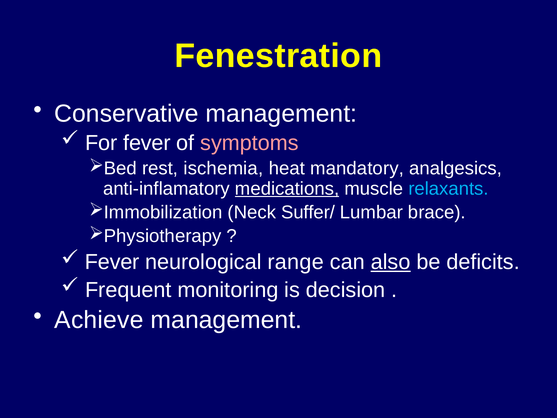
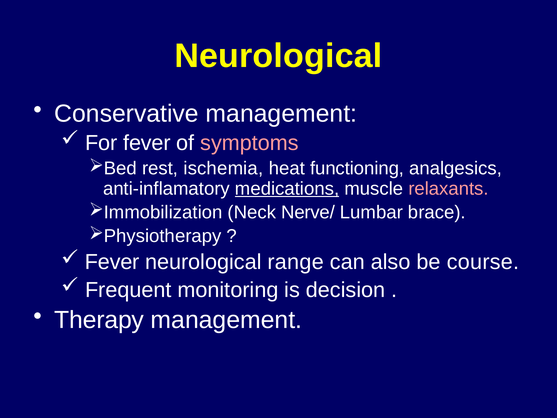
Fenestration: Fenestration -> Neurological (278, 56)
mandatory: mandatory -> functioning (357, 168)
relaxants colour: light blue -> pink (449, 188)
Suffer/: Suffer/ -> Nerve/ (308, 212)
also underline: present -> none (391, 262)
deficits: deficits -> course (483, 262)
Achieve: Achieve -> Therapy (99, 320)
